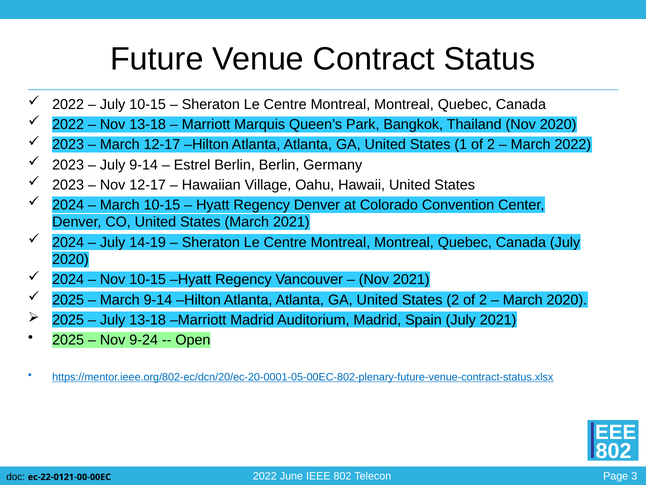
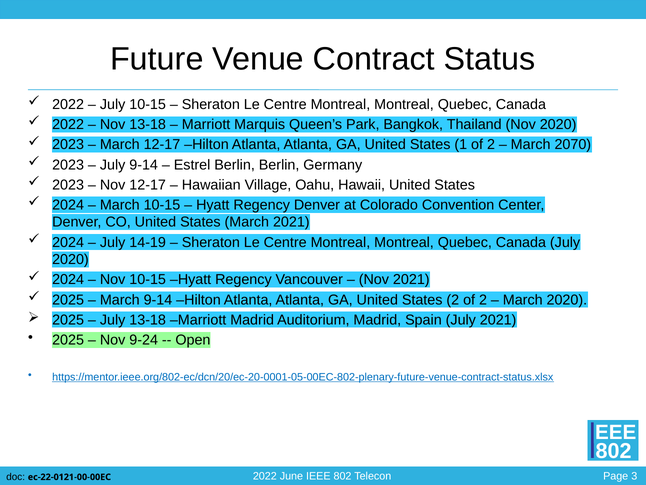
March 2022: 2022 -> 2070 (573, 145)
